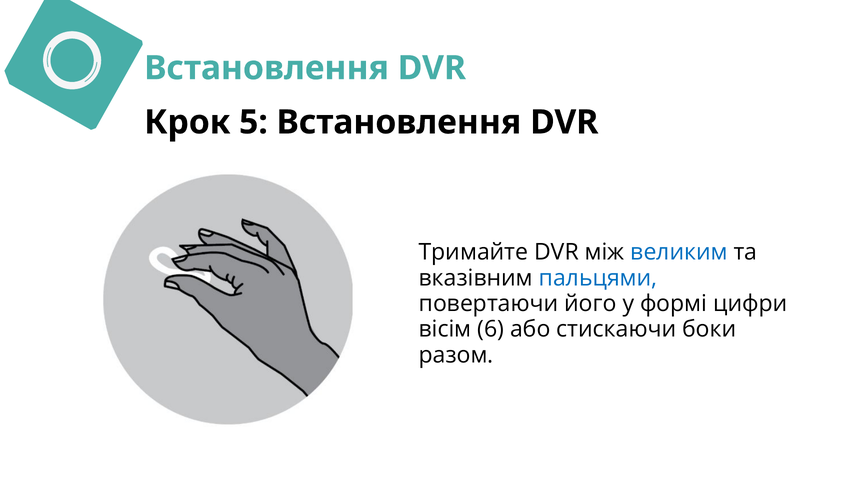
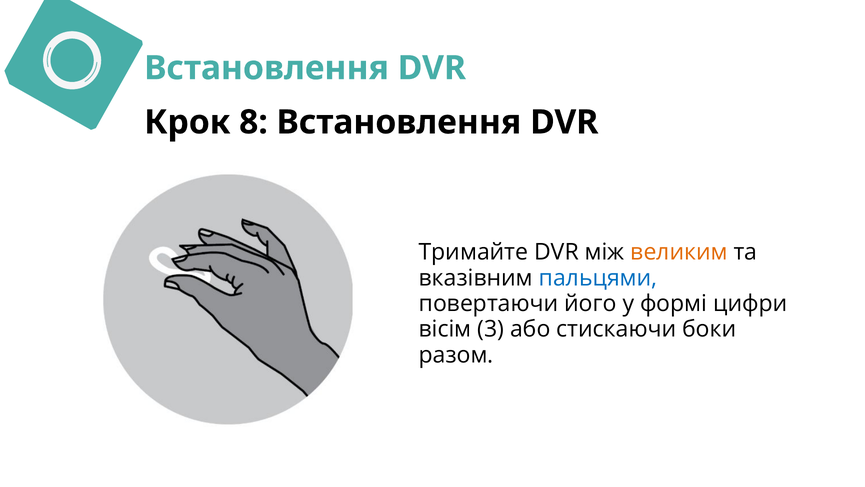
5: 5 -> 8 (253, 122)
великим colour: blue -> orange (679, 252)
6: 6 -> 3 (491, 329)
